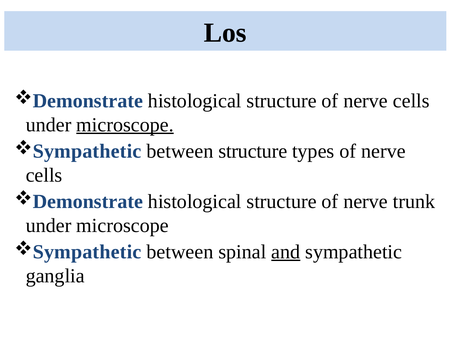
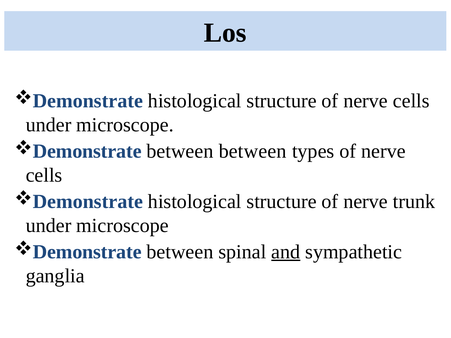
microscope underline: present -> none (125, 125)
Sympathetic: Sympathetic -> Demonstrate (87, 151)
between structure: structure -> between (253, 151)
Sympathetic: Sympathetic -> Demonstrate (87, 252)
